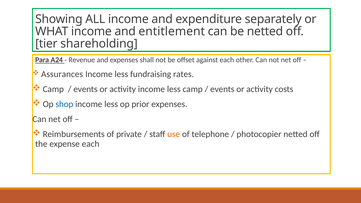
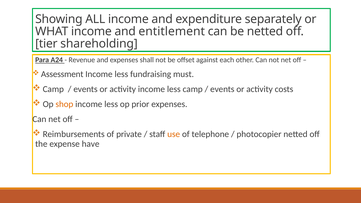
Assurances: Assurances -> Assessment (62, 74)
rates: rates -> must (184, 74)
shop colour: blue -> orange (64, 104)
expense each: each -> have (91, 144)
